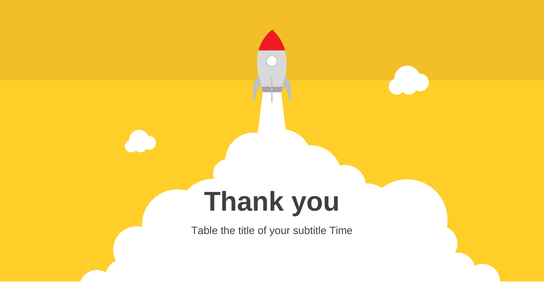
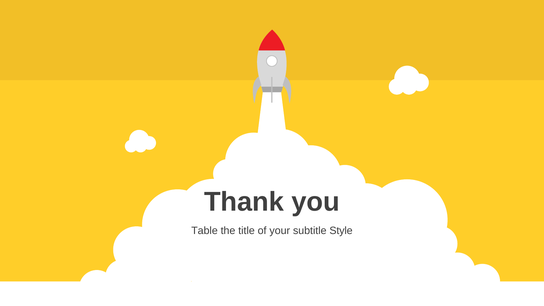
Time: Time -> Style (341, 231)
